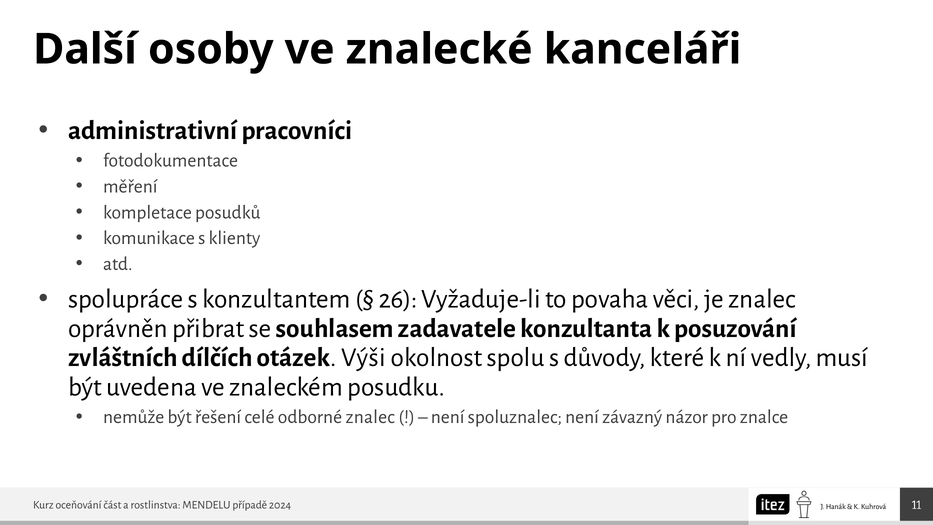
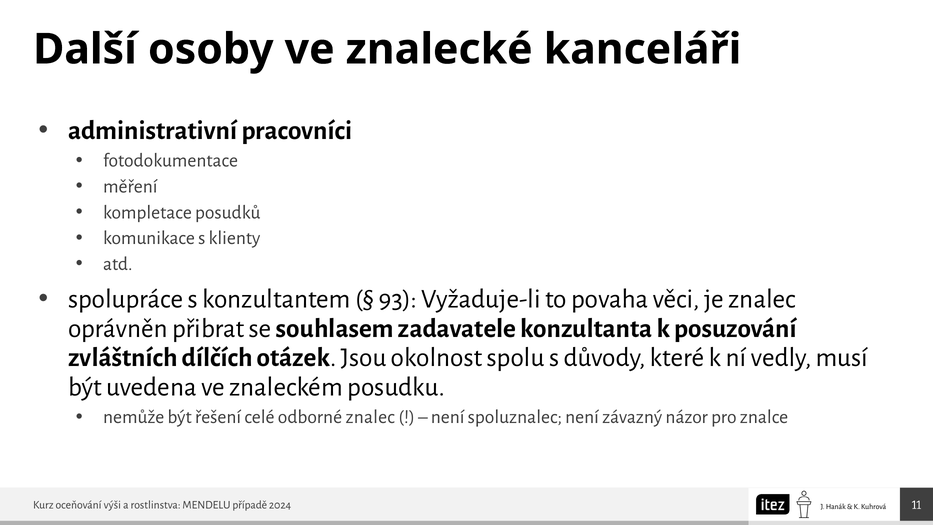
26: 26 -> 93 (398, 299)
Výši: Výši -> Jsou (364, 357)
část: část -> výši (112, 505)
